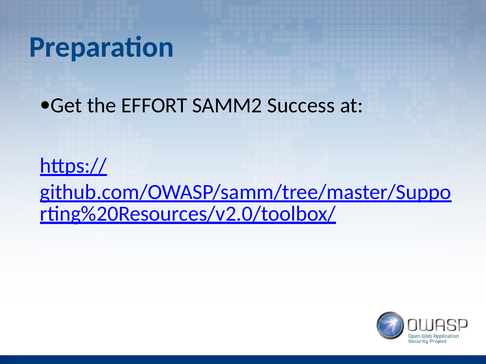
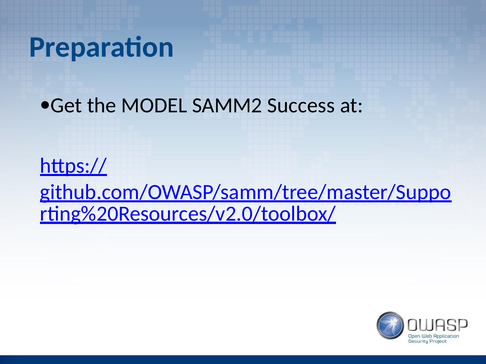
EFFORT: EFFORT -> MODEL (154, 105)
